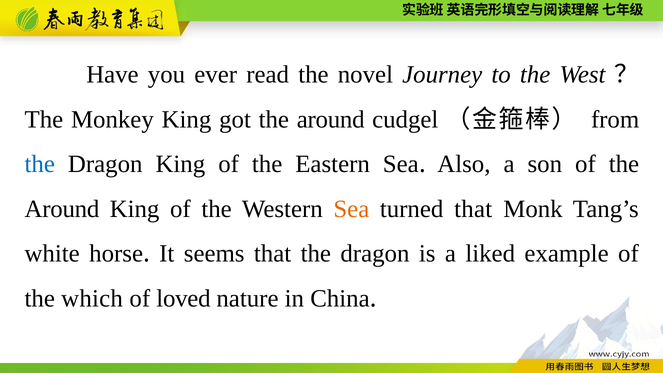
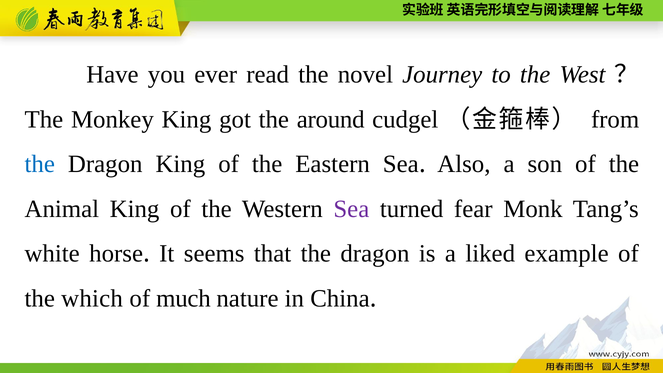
Around: Around -> Animal (62, 209)
Sea colour: orange -> purple (351, 209)
turned that: that -> fear (473, 209)
loved: loved -> much (183, 298)
